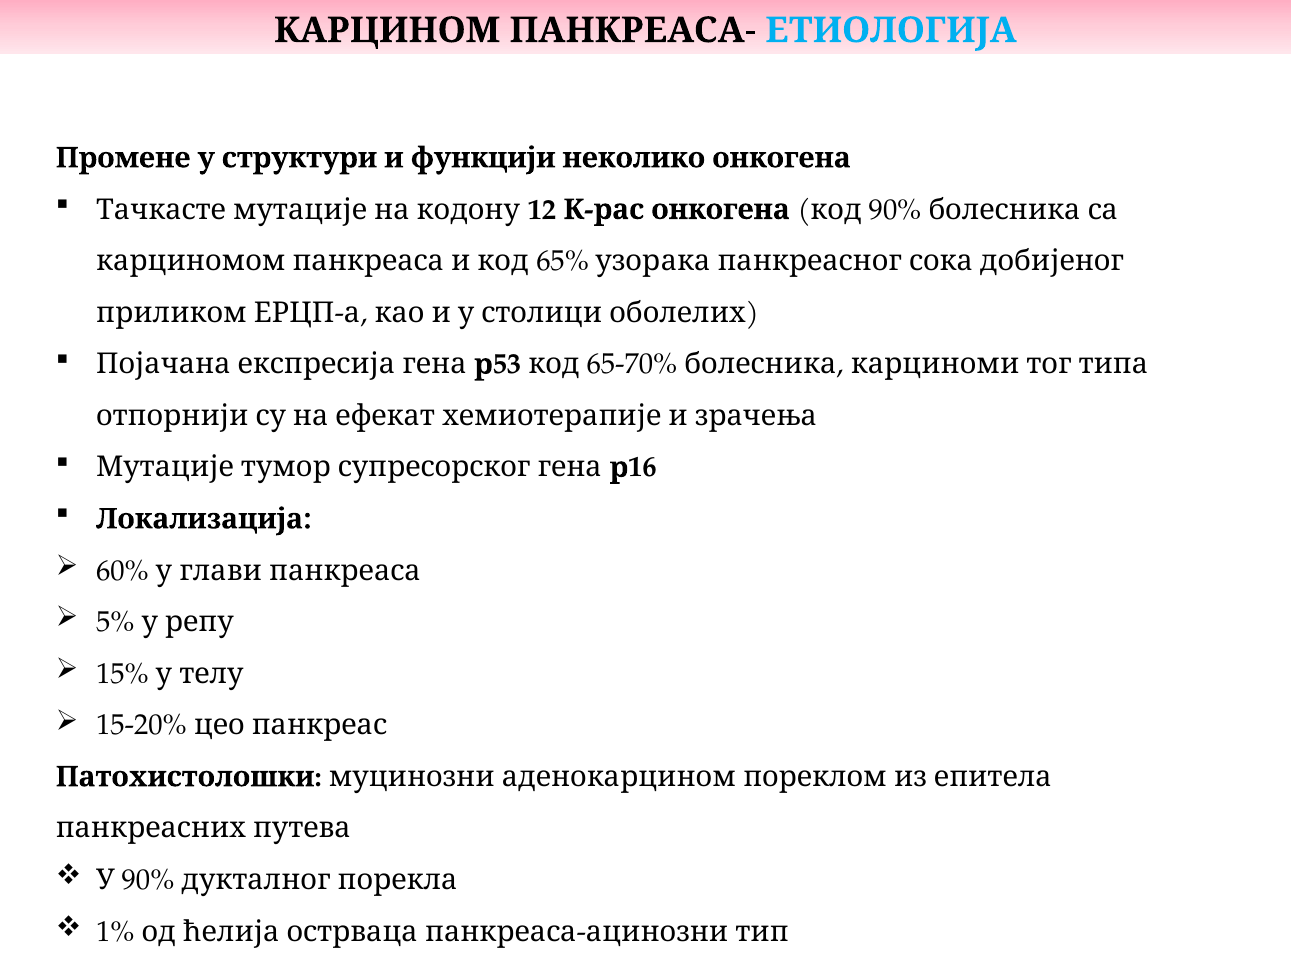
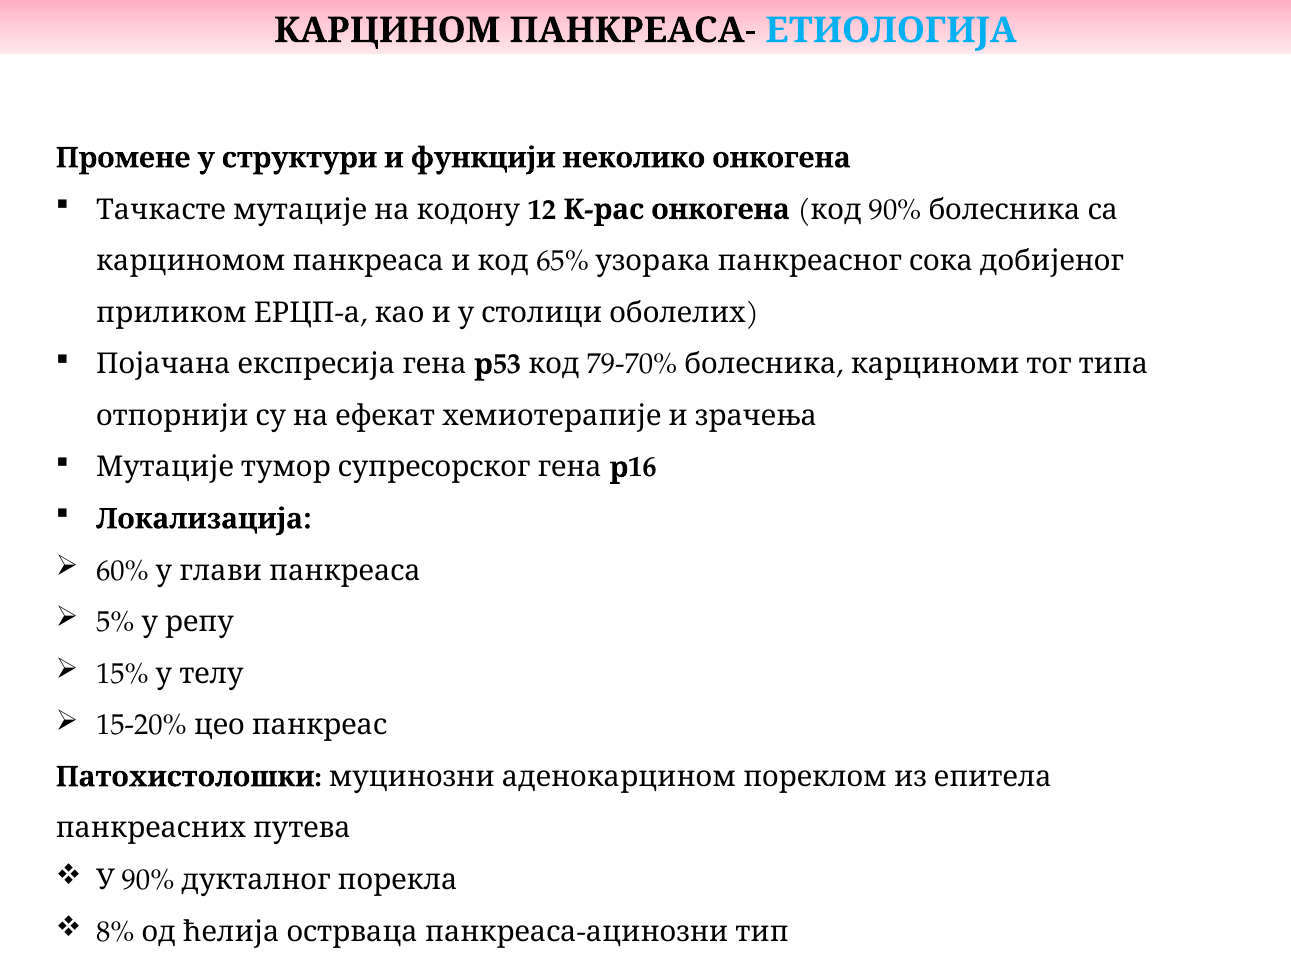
65-70%: 65-70% -> 79-70% (632, 364)
1%: 1% -> 8% (115, 932)
